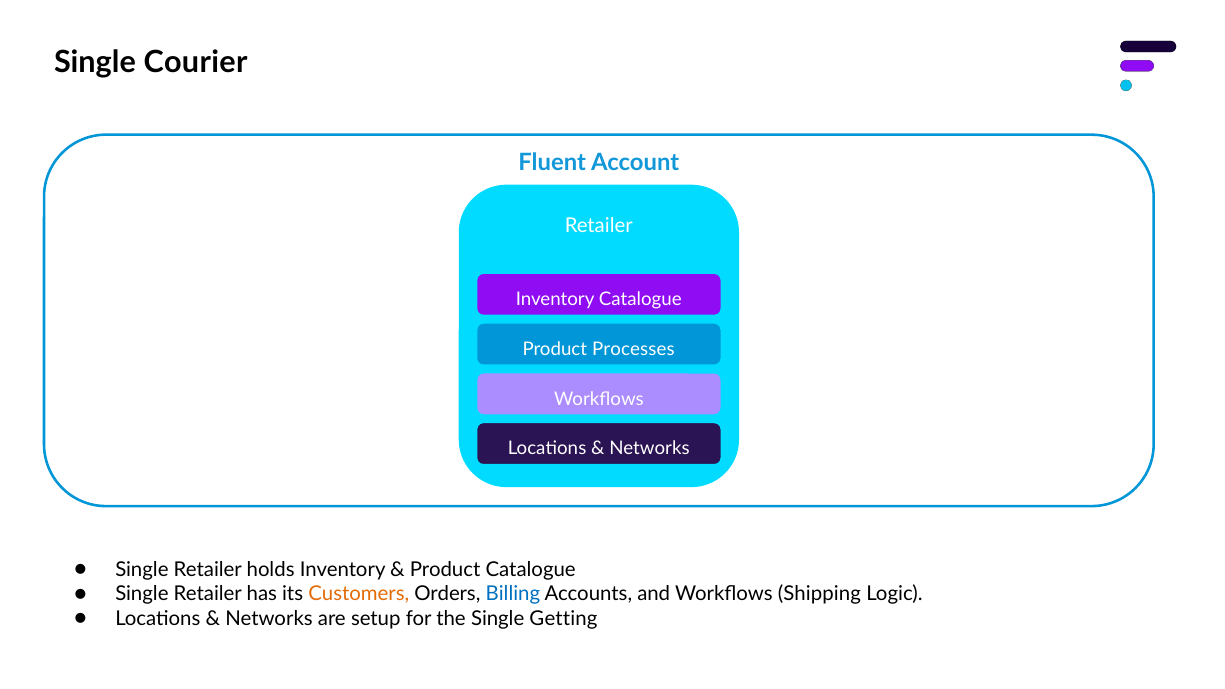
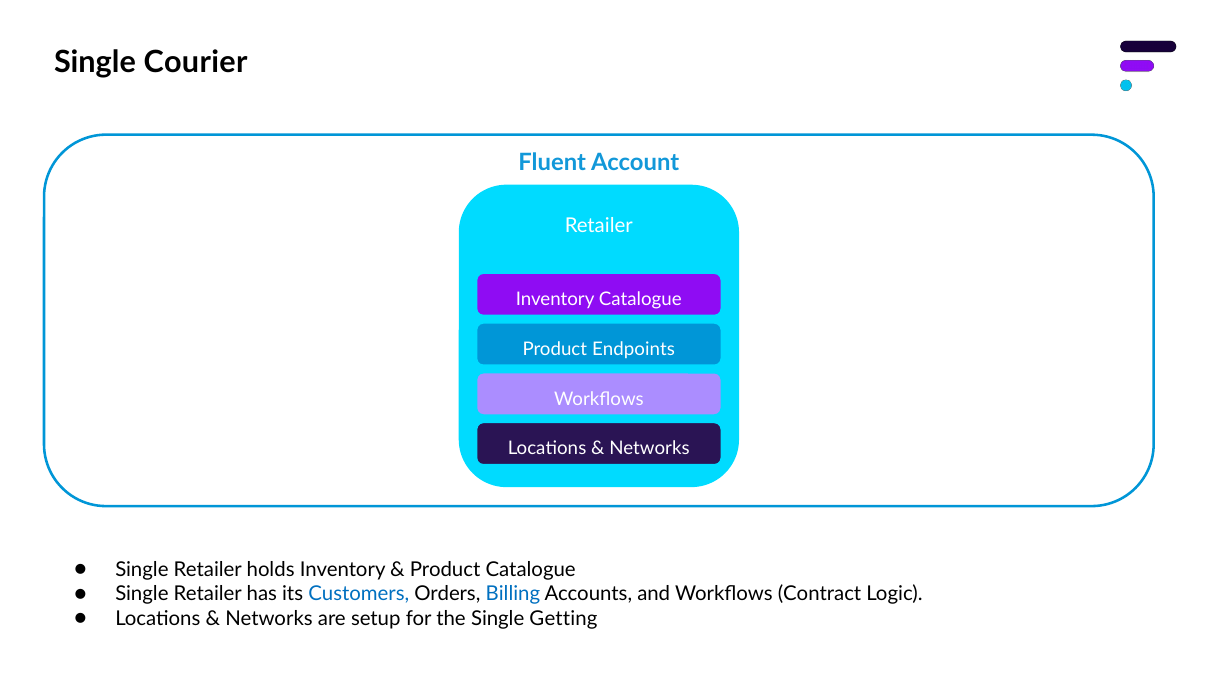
Processes: Processes -> Endpoints (634, 349)
Customers colour: orange -> blue (359, 594)
Shipping: Shipping -> Contract (820, 594)
